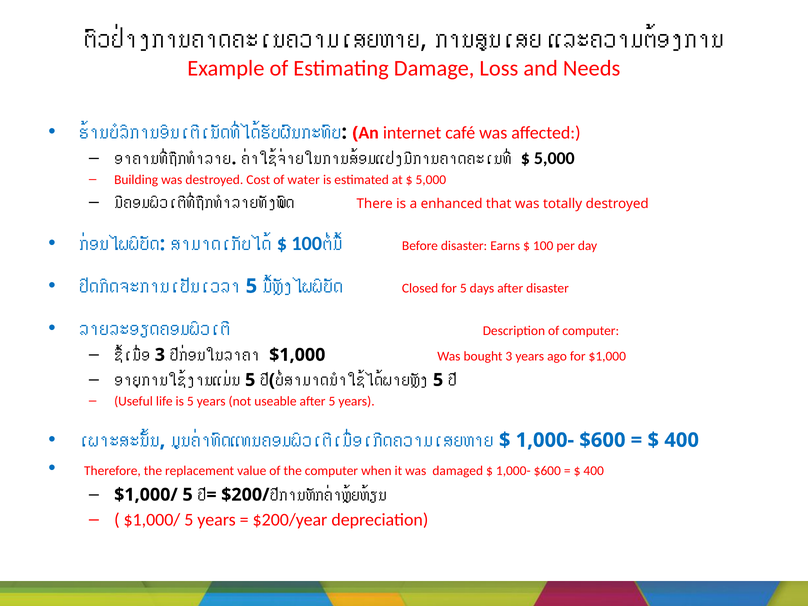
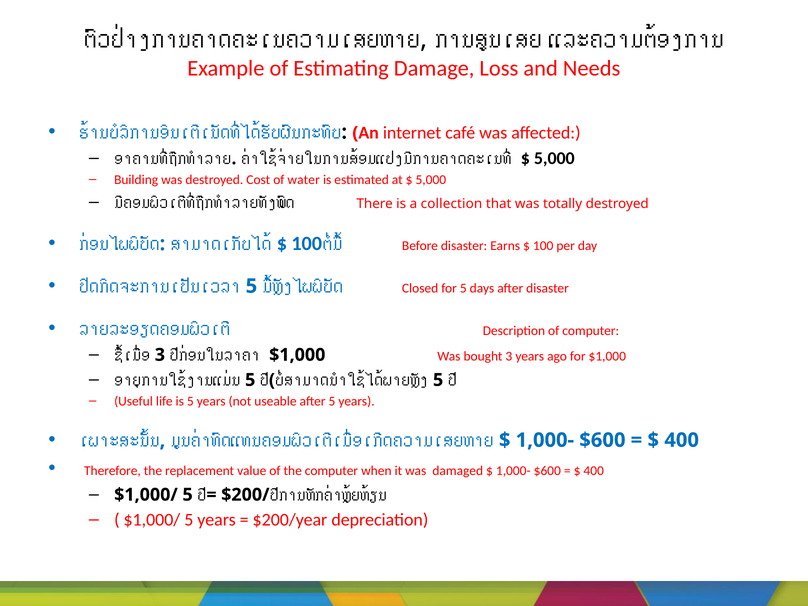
enhanced: enhanced -> collection (452, 204)
